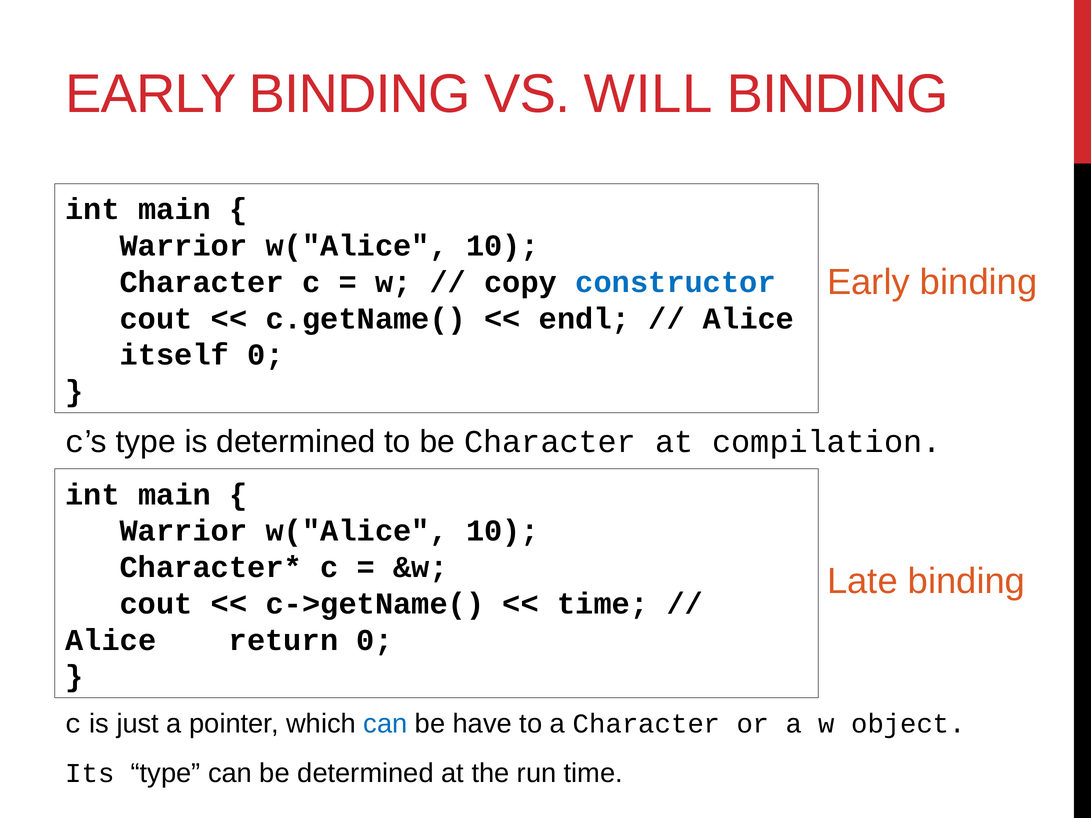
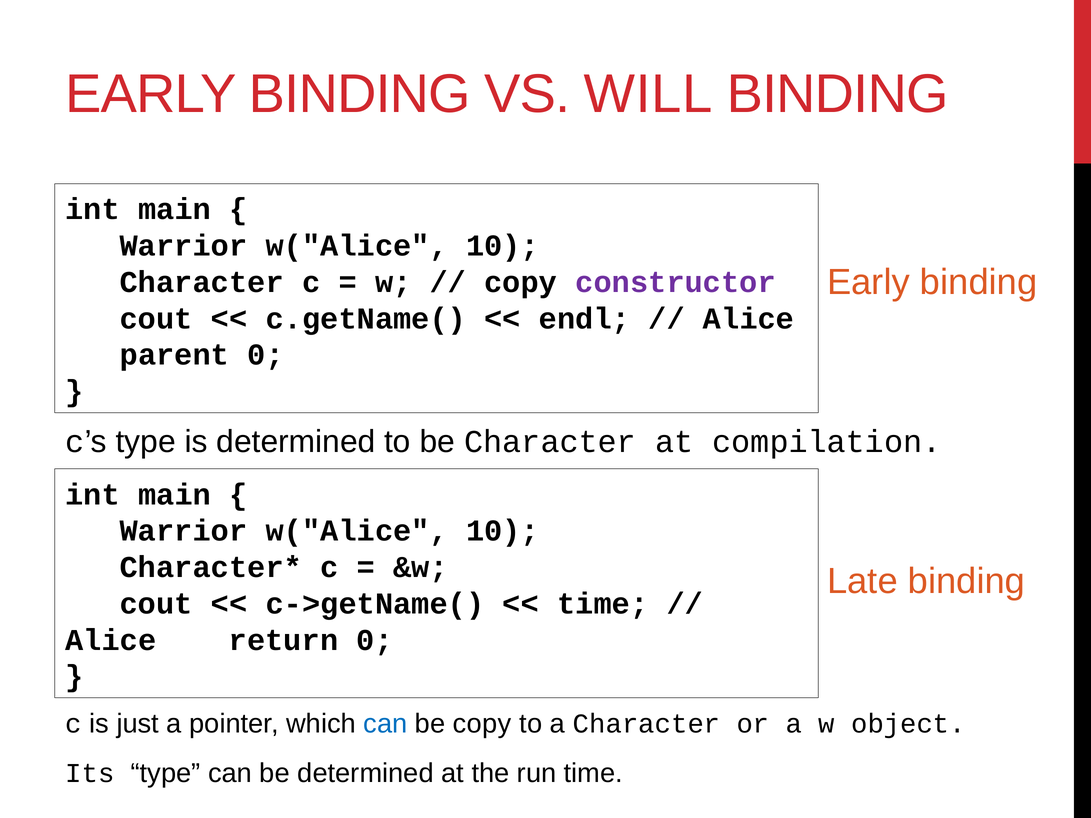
constructor colour: blue -> purple (676, 282)
itself: itself -> parent (174, 355)
be have: have -> copy (482, 724)
